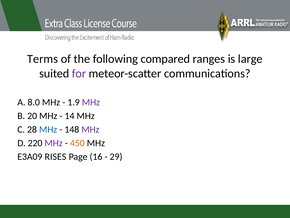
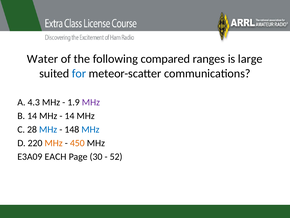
Terms: Terms -> Water (43, 59)
for colour: purple -> blue (79, 73)
8.0: 8.0 -> 4.3 (34, 102)
B 20: 20 -> 14 (32, 116)
MHz colour: purple -> blue (90, 129)
MHz colour: purple -> orange (54, 143)
RISES: RISES -> EACH (55, 156)
16: 16 -> 30 (96, 156)
29: 29 -> 52 (116, 156)
